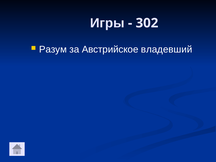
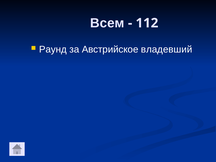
Игры: Игры -> Всем (107, 23)
302: 302 -> 112 (147, 23)
Разум: Разум -> Раунд (53, 49)
